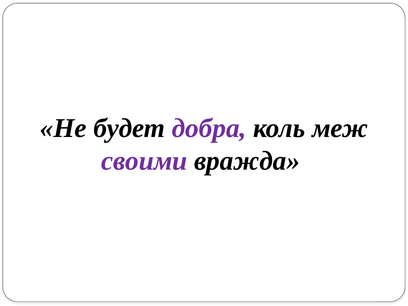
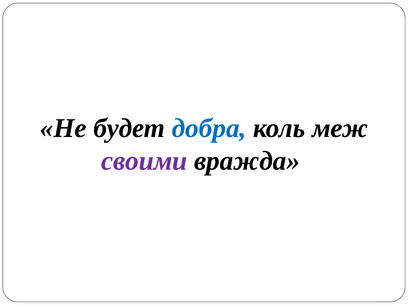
добра colour: purple -> blue (209, 128)
